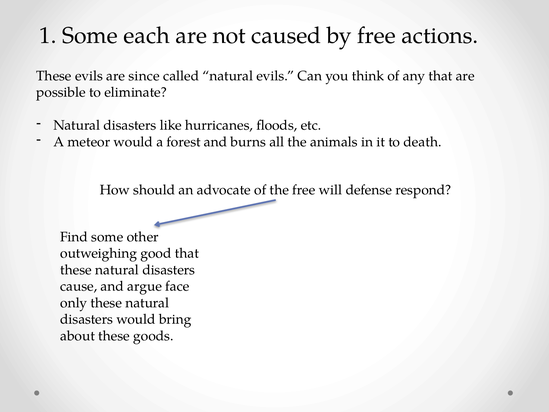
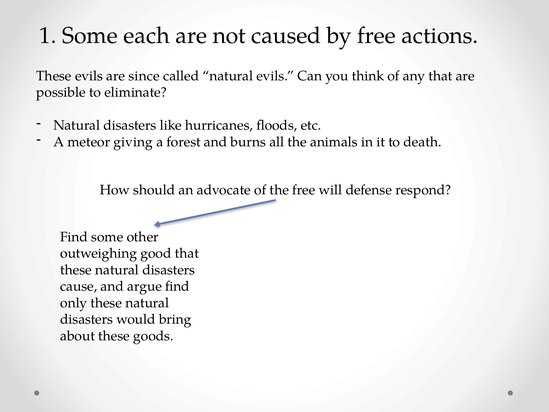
meteor would: would -> giving (133, 142)
argue face: face -> find (177, 286)
